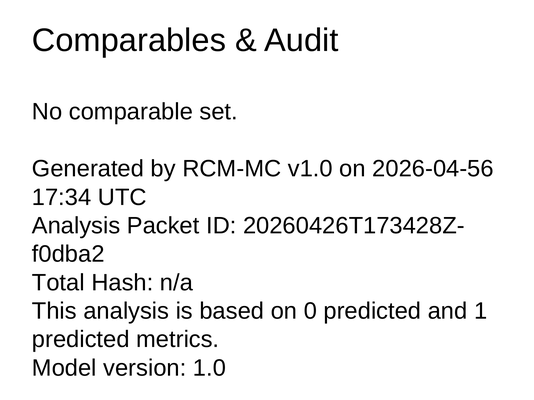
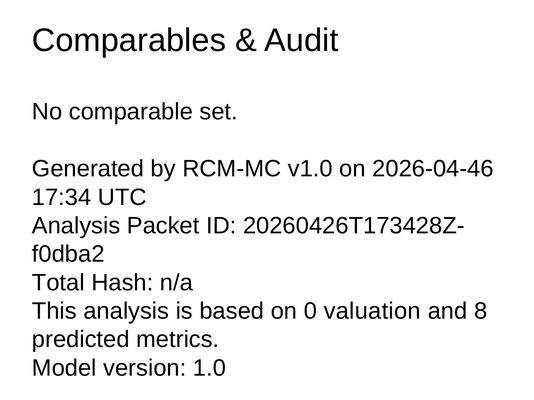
2026-04-56: 2026-04-56 -> 2026-04-46 (433, 169)
0 predicted: predicted -> valuation (372, 311)
1: 1 -> 8 (481, 311)
